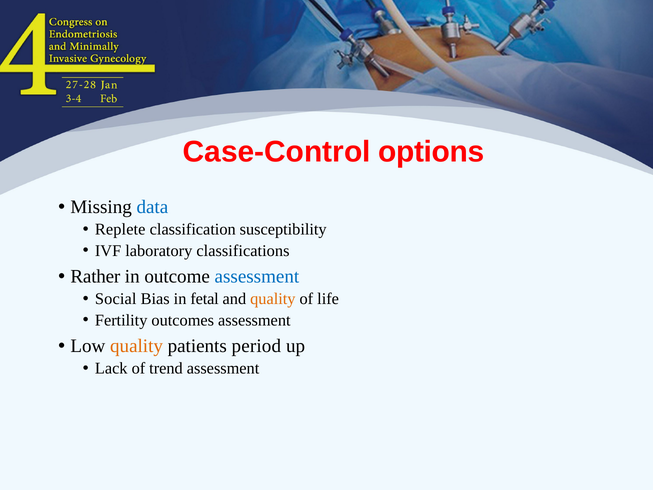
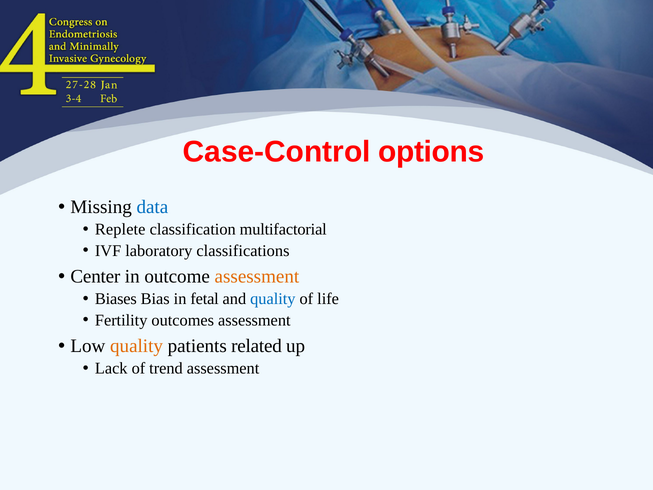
susceptibility: susceptibility -> multifactorial (283, 229)
Rather: Rather -> Center (95, 276)
assessment colour: blue -> orange (257, 276)
Social: Social -> Biases (116, 299)
quality colour: orange -> blue (273, 299)
period: period -> related (257, 346)
